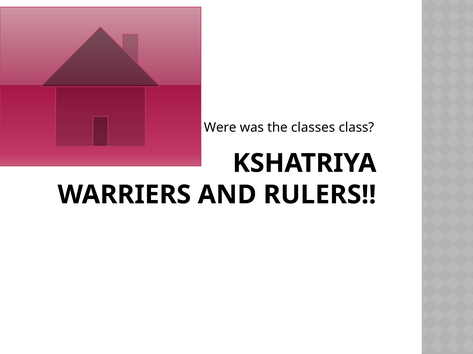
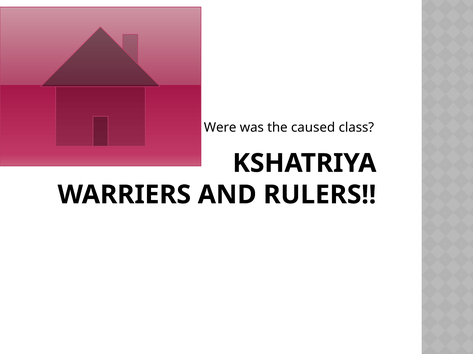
classes: classes -> caused (313, 128)
